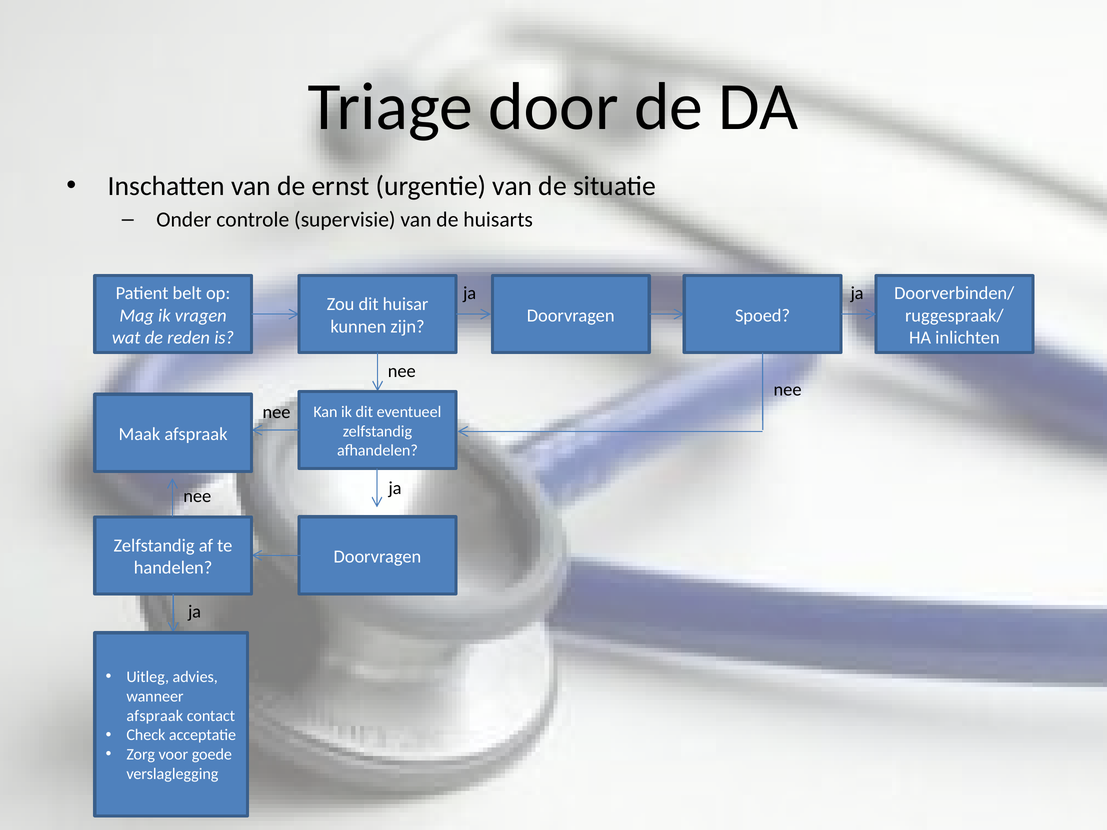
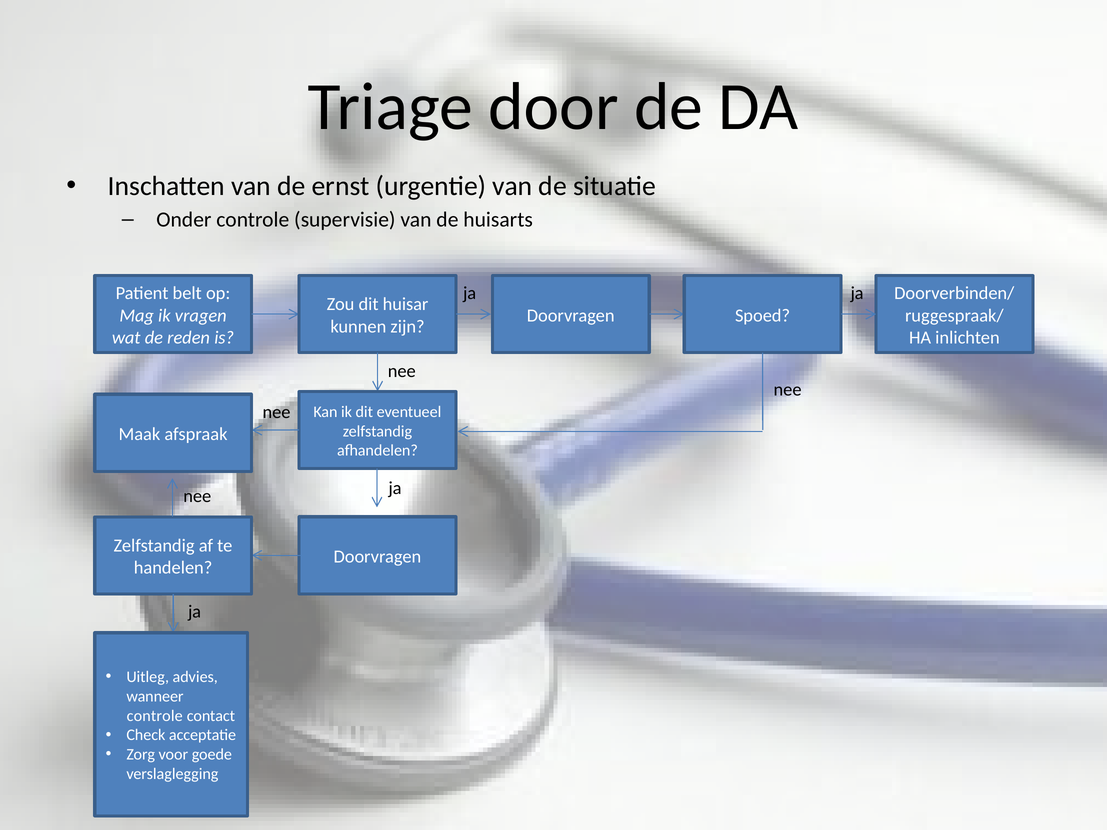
afspraak: afspraak -> controle (155, 716)
